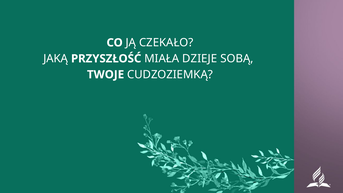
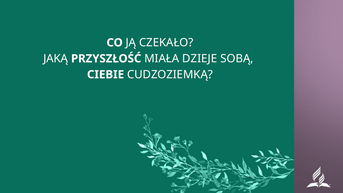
TWOJE: TWOJE -> CIEBIE (106, 75)
